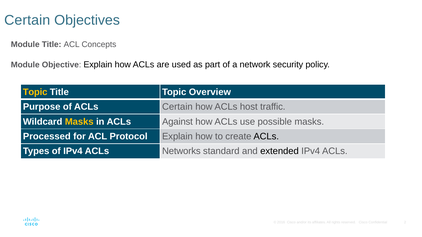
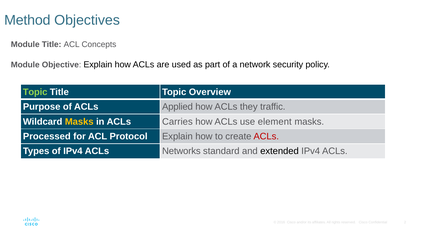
Certain: Certain -> Method (27, 20)
Topic colour: yellow -> light green (35, 92)
ACLs Certain: Certain -> Applied (177, 107)
host: host -> they (249, 107)
Against: Against -> Carries (177, 122)
possible: possible -> element (275, 122)
ACLs colour: black -> red (266, 137)
